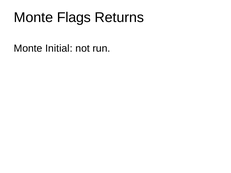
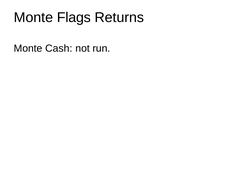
Initial: Initial -> Cash (59, 48)
